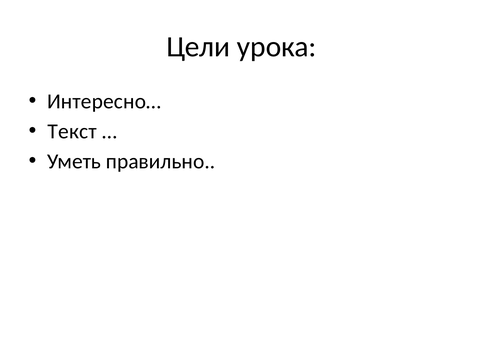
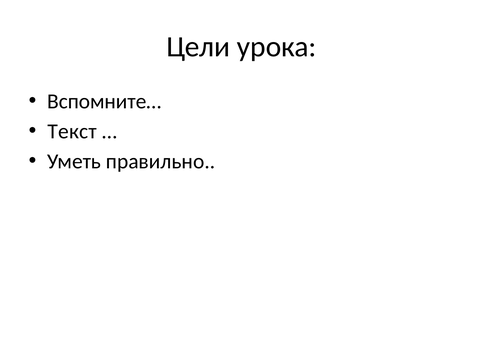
Интересно…: Интересно… -> Вспомните… (104, 101)
